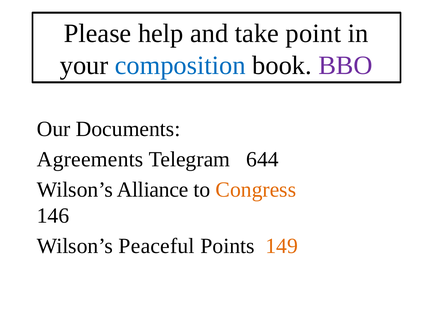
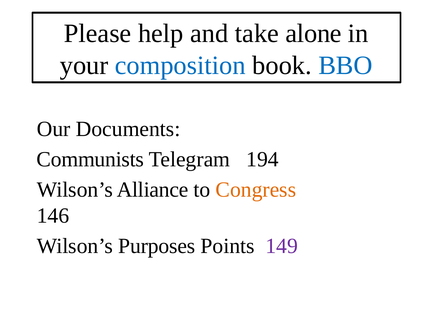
point: point -> alone (314, 33)
BBO colour: purple -> blue (346, 65)
Agreements: Agreements -> Communists (90, 159)
644: 644 -> 194 (263, 159)
Peaceful: Peaceful -> Purposes (157, 246)
149 colour: orange -> purple (282, 246)
